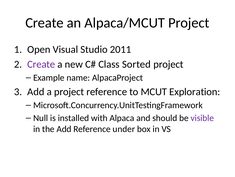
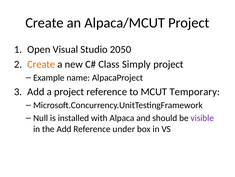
2011: 2011 -> 2050 (121, 49)
Create colour: purple -> orange (41, 64)
Sorted: Sorted -> Simply (136, 64)
Exploration: Exploration -> Temporary (195, 91)
